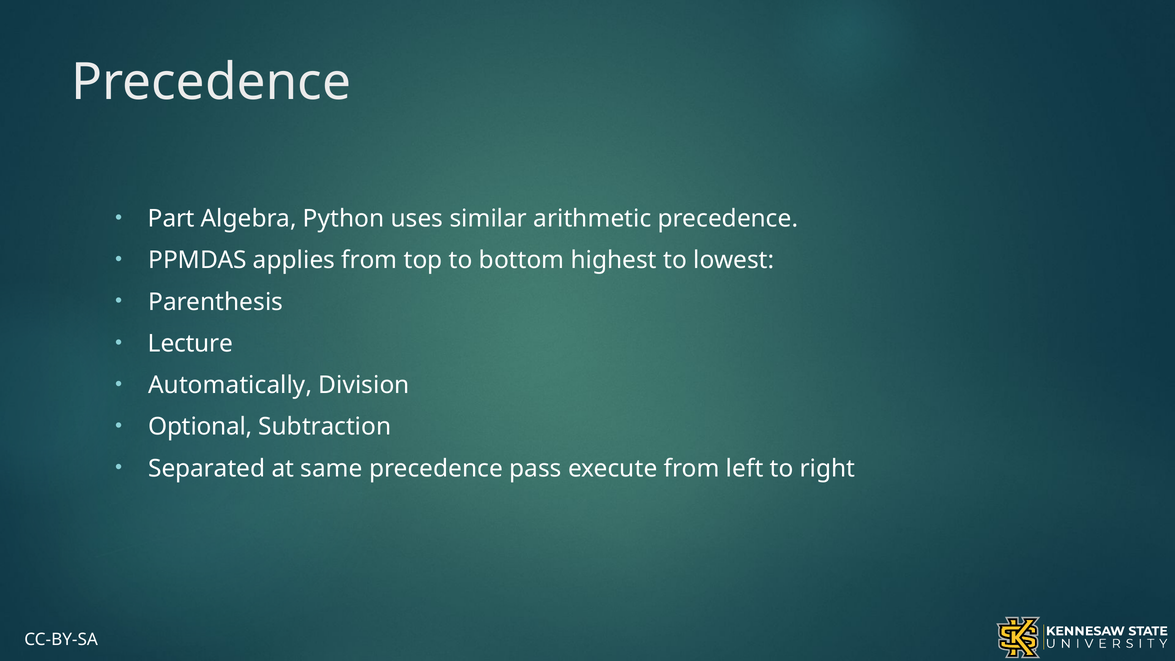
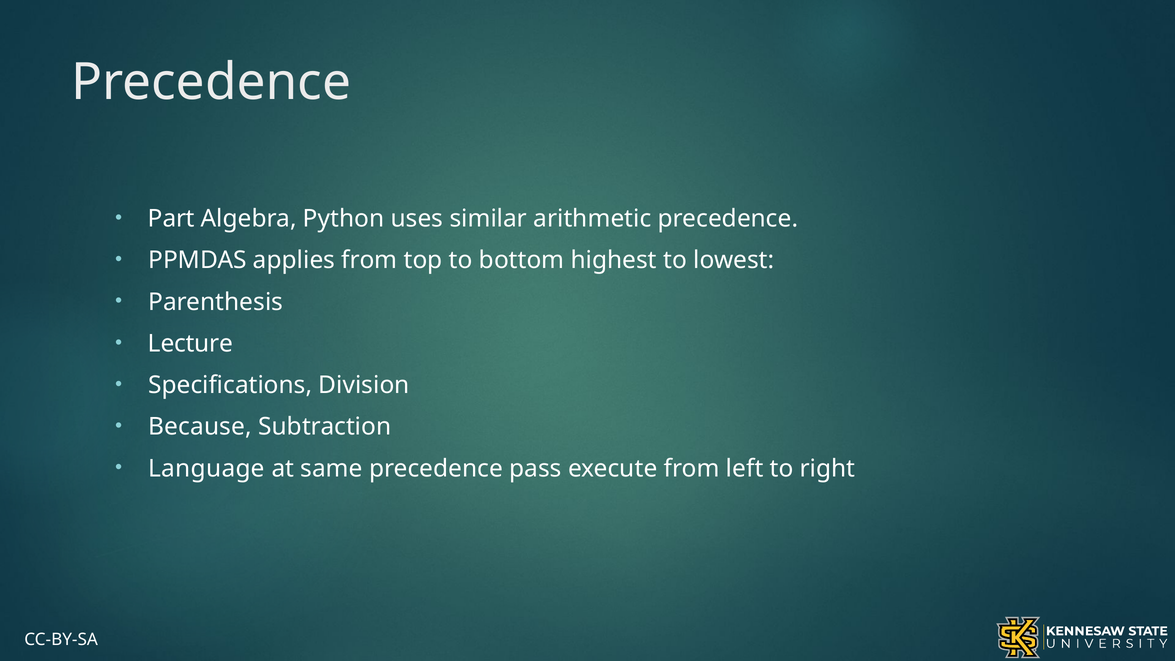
Automatically: Automatically -> Specifications (230, 385)
Optional: Optional -> Because (200, 427)
Separated: Separated -> Language (207, 468)
